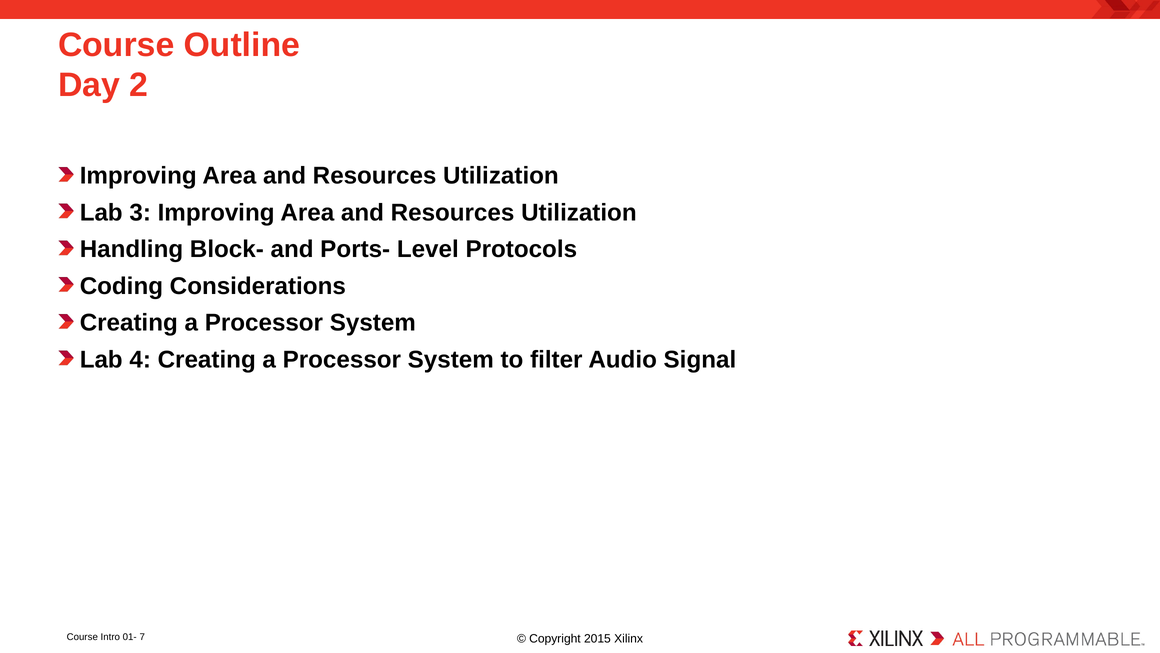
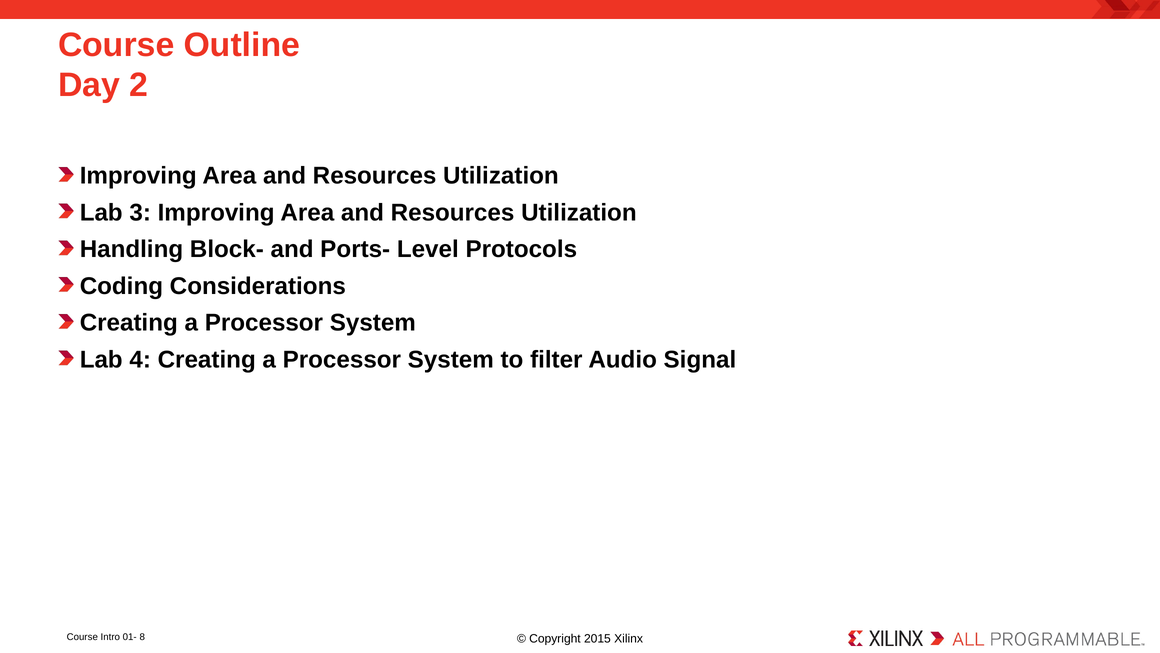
7: 7 -> 8 (142, 637)
